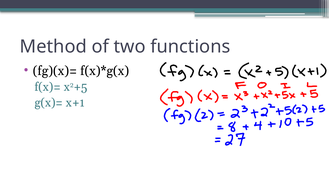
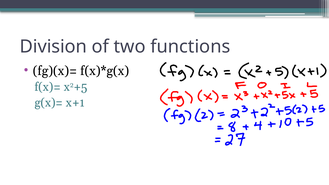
Method: Method -> Division (53, 47)
